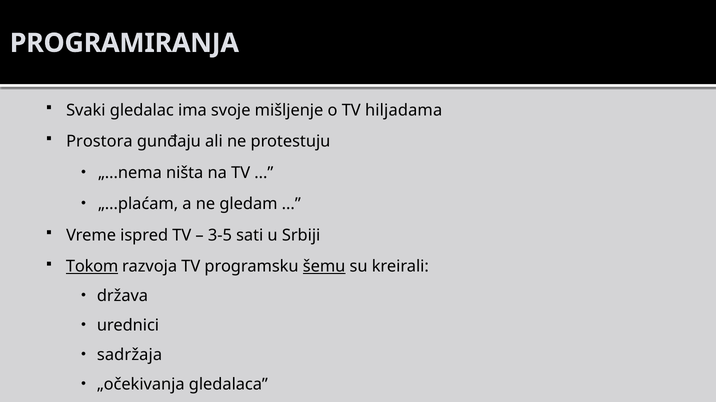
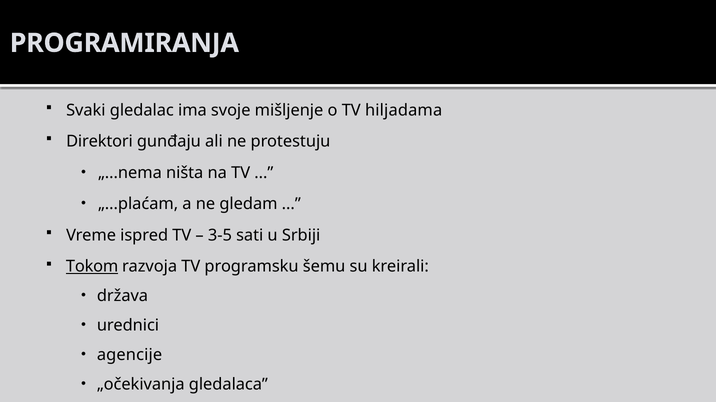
Prostora: Prostora -> Direktori (99, 142)
šemu underline: present -> none (324, 267)
sadržaja: sadržaja -> agencije (130, 356)
